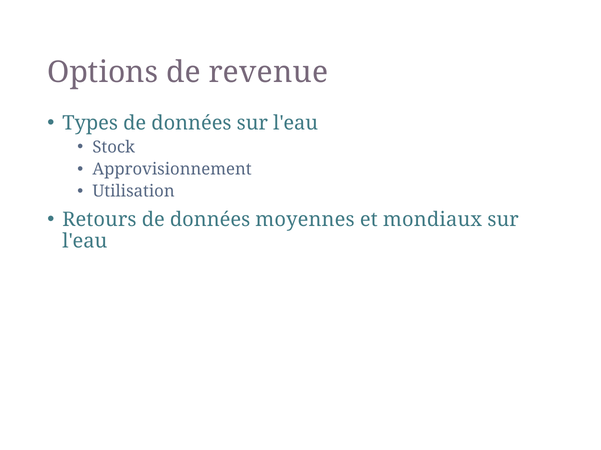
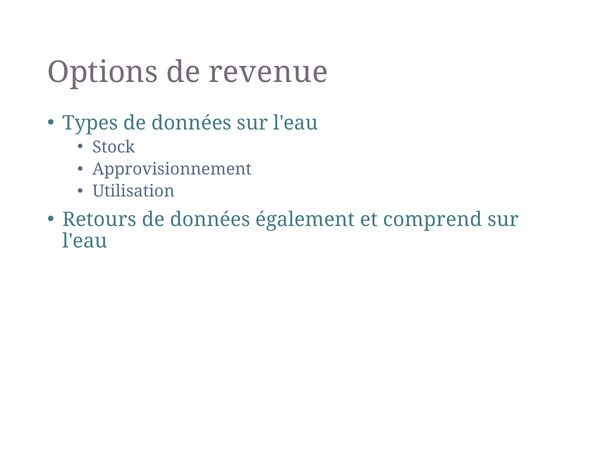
moyennes: moyennes -> également (305, 220)
mondiaux: mondiaux -> comprend (432, 220)
